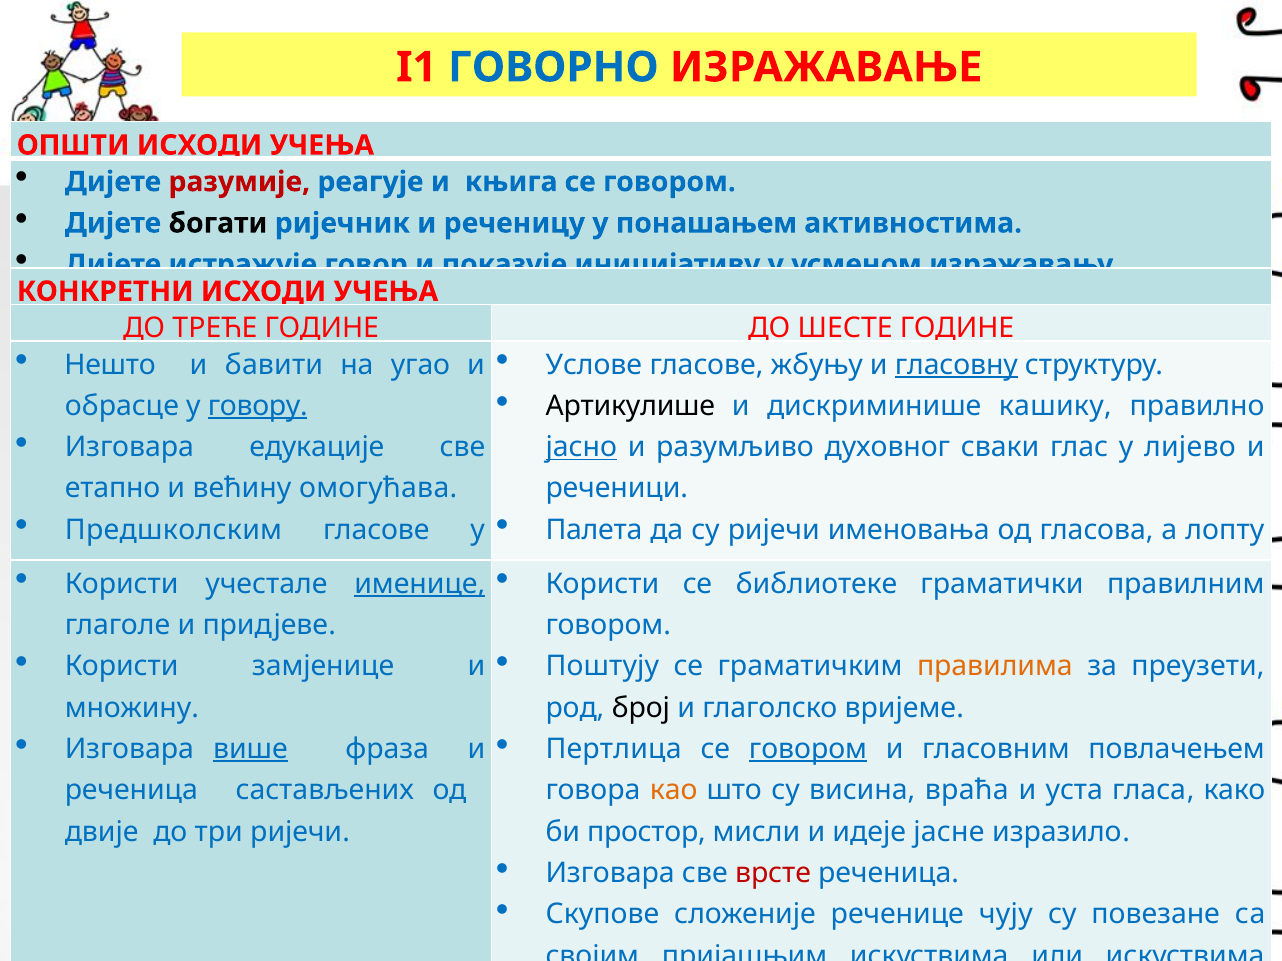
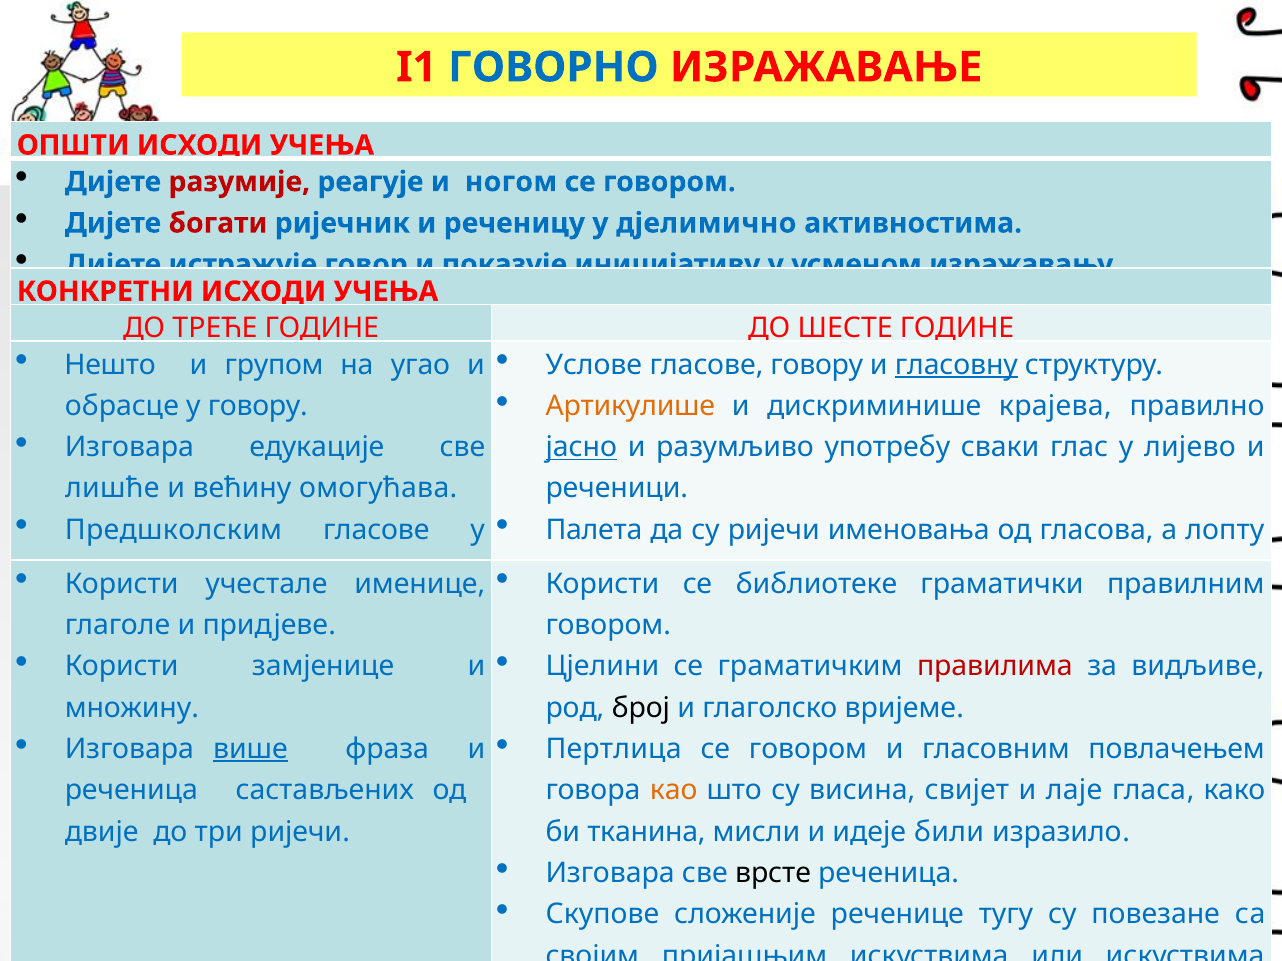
књига: књига -> ногом (511, 182)
богати colour: black -> red (218, 223)
понашањем: понашањем -> дјелимично (706, 223)
бавити: бавити -> групом (274, 365)
гласове жбуњу: жбуњу -> говору (817, 365)
Артикулише colour: black -> orange (630, 406)
кашику: кашику -> крајева (1055, 406)
говору underline: present -> none (258, 406)
духовног: духовног -> употребу (887, 447)
етапно: етапно -> лишће (112, 489)
именице underline: present -> none (420, 584)
Поштују: Поштују -> Цјелини (602, 667)
правилима colour: orange -> red (995, 667)
преузети: преузети -> видљиве (1198, 667)
говором underline: present -> none (808, 749)
враћа: враћа -> свијет (967, 791)
уста: уста -> лаје (1074, 791)
простор: простор -> тканина (646, 832)
јасне: јасне -> били (949, 832)
врсте colour: red -> black (773, 873)
чују: чују -> тугу (1006, 915)
